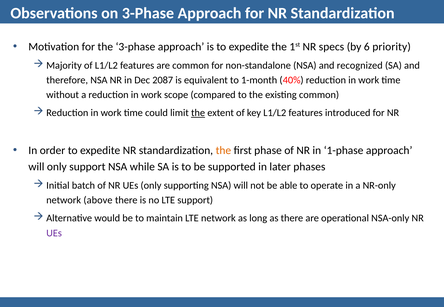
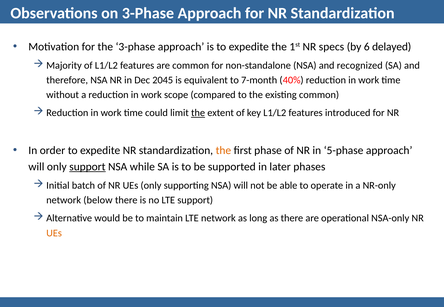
priority: priority -> delayed (392, 47)
2087: 2087 -> 2045 (163, 80)
1-month: 1-month -> 7-month (259, 80)
1-phase: 1-phase -> 5-phase (344, 150)
support underline: none -> present (87, 167)
above: above -> below (98, 200)
UEs colour: purple -> orange (54, 233)
